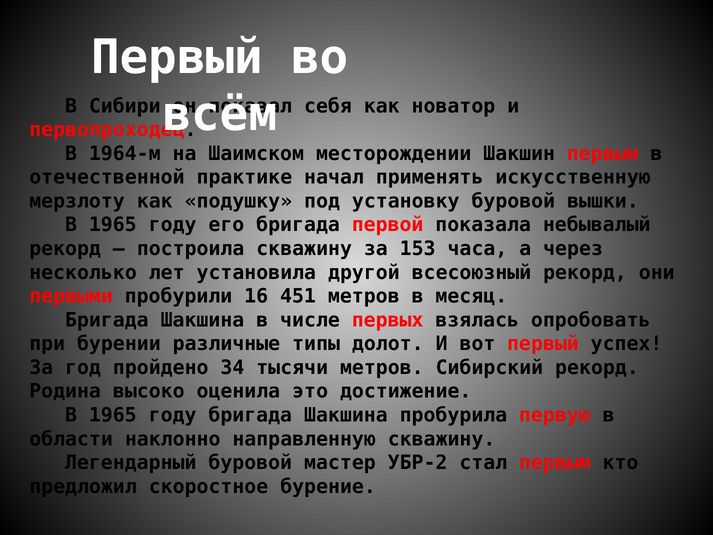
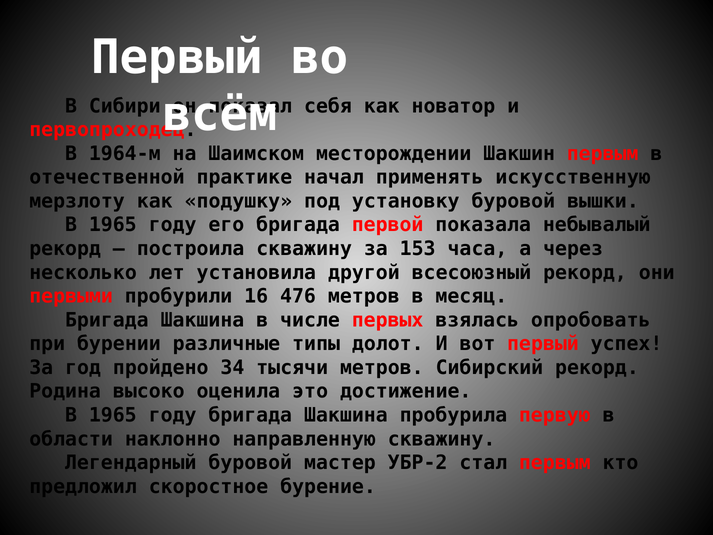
451: 451 -> 476 (298, 296)
